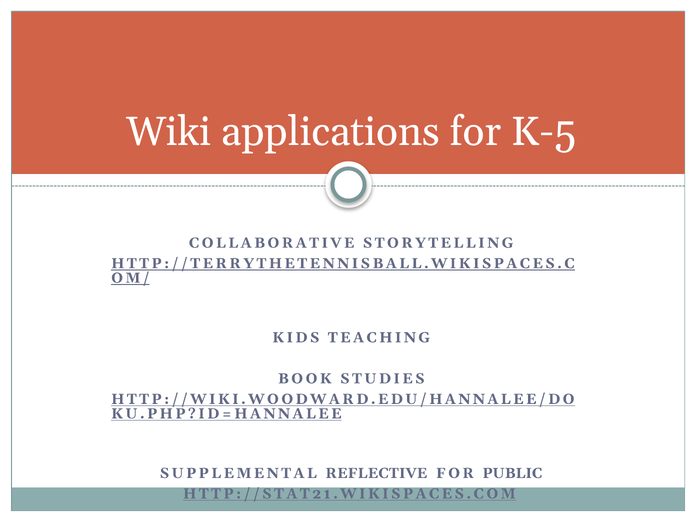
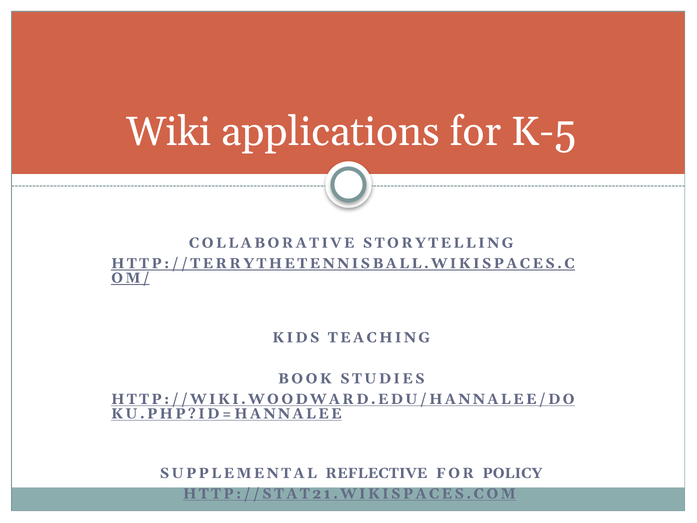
PUBLIC: PUBLIC -> POLICY (512, 473)
